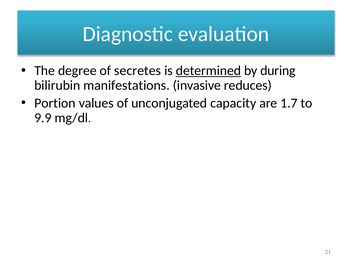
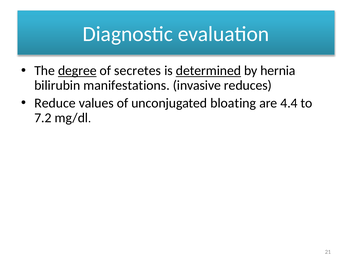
degree underline: none -> present (77, 71)
during: during -> hernia (278, 71)
Portion: Portion -> Reduce (55, 103)
capacity: capacity -> bloating (233, 103)
1.7: 1.7 -> 4.4 (289, 103)
9.9: 9.9 -> 7.2 (43, 118)
